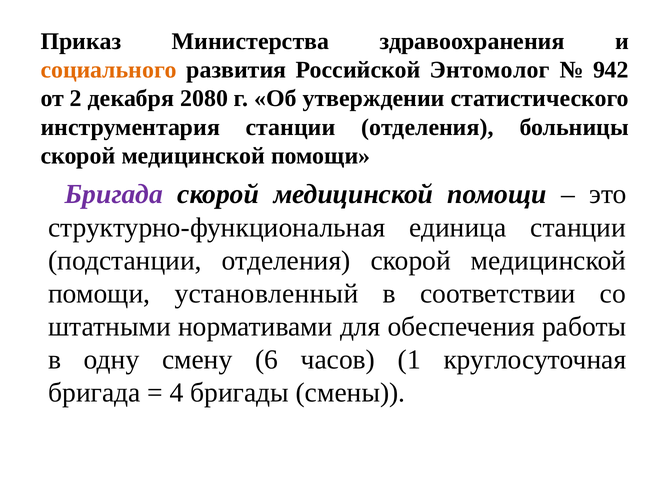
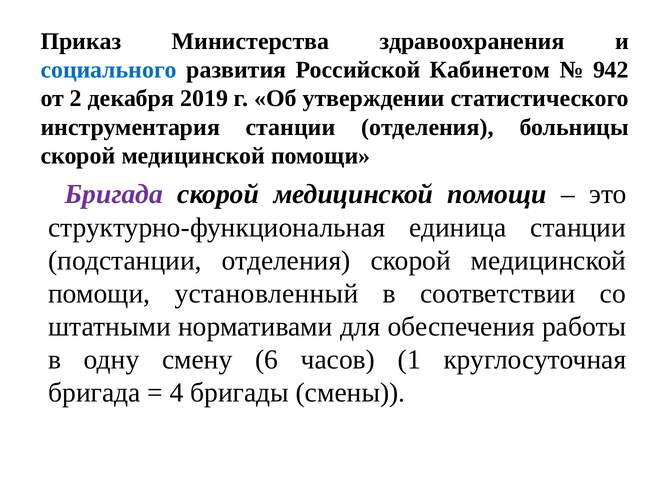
социального colour: orange -> blue (109, 70)
Энтомолог: Энтомолог -> Кабинетом (490, 70)
2080: 2080 -> 2019 (204, 99)
